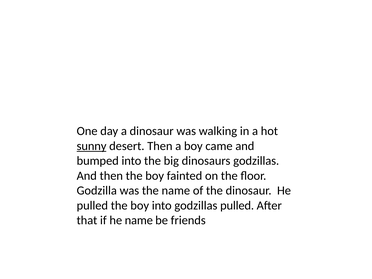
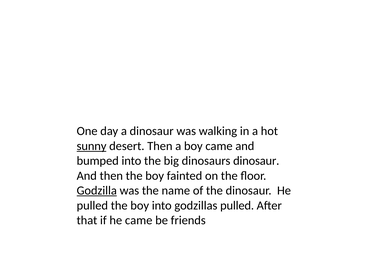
dinosaurs godzillas: godzillas -> dinosaur (256, 161)
Godzilla underline: none -> present (97, 191)
he name: name -> came (139, 220)
